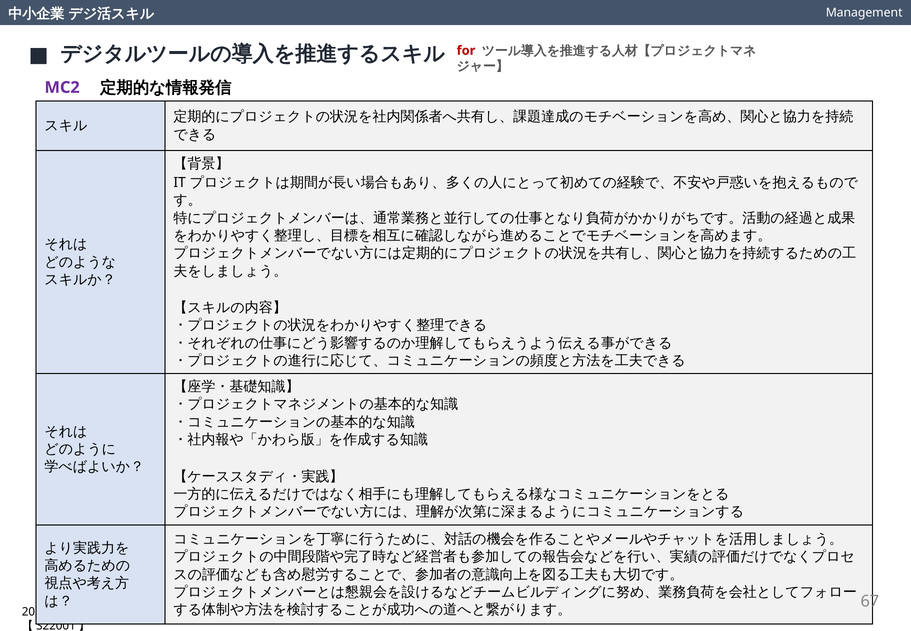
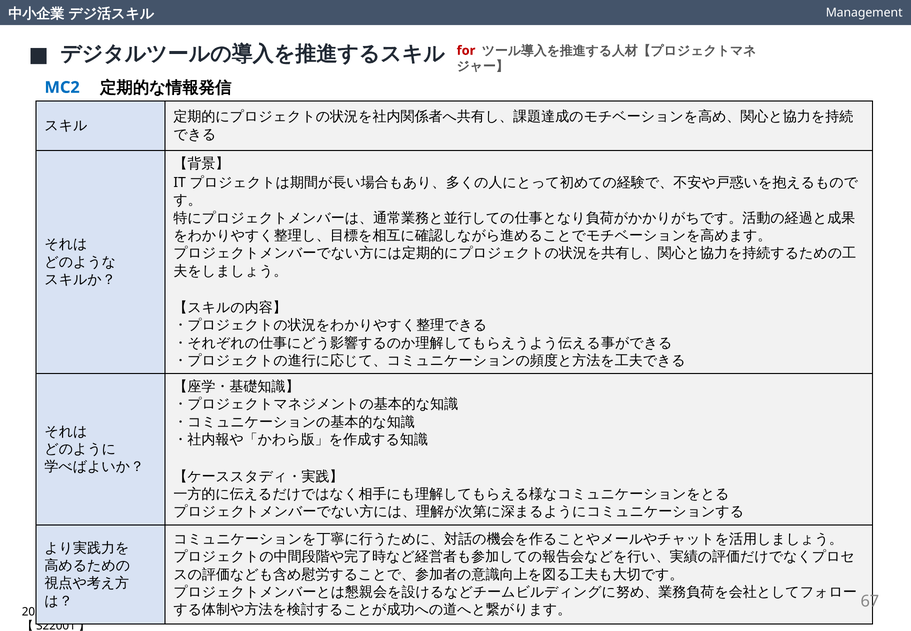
MC2 colour: purple -> blue (62, 87)
